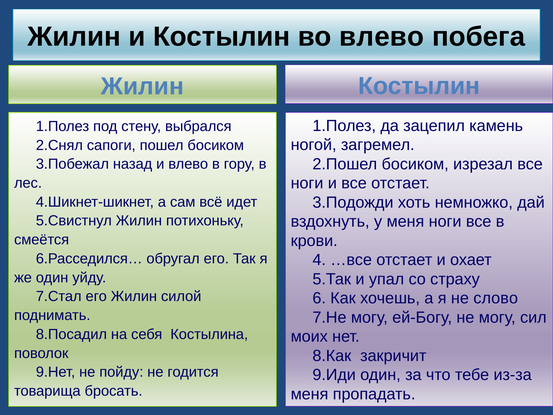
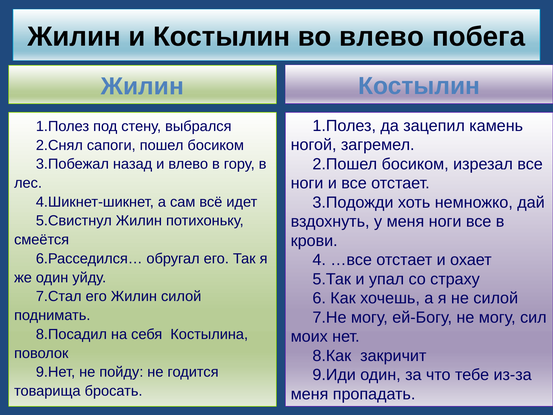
не слово: слово -> силой (496, 298)
